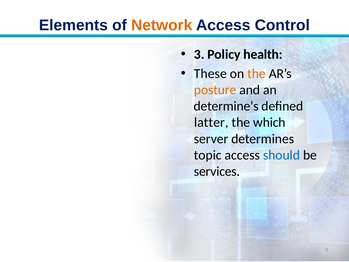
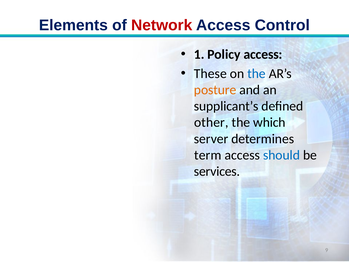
Network colour: orange -> red (162, 25)
3: 3 -> 1 (199, 54)
Policy health: health -> access (263, 54)
the colour: orange -> blue (257, 73)
determine’s: determine’s -> supplicant’s (226, 106)
latter: latter -> other (211, 122)
topic: topic -> term (208, 155)
